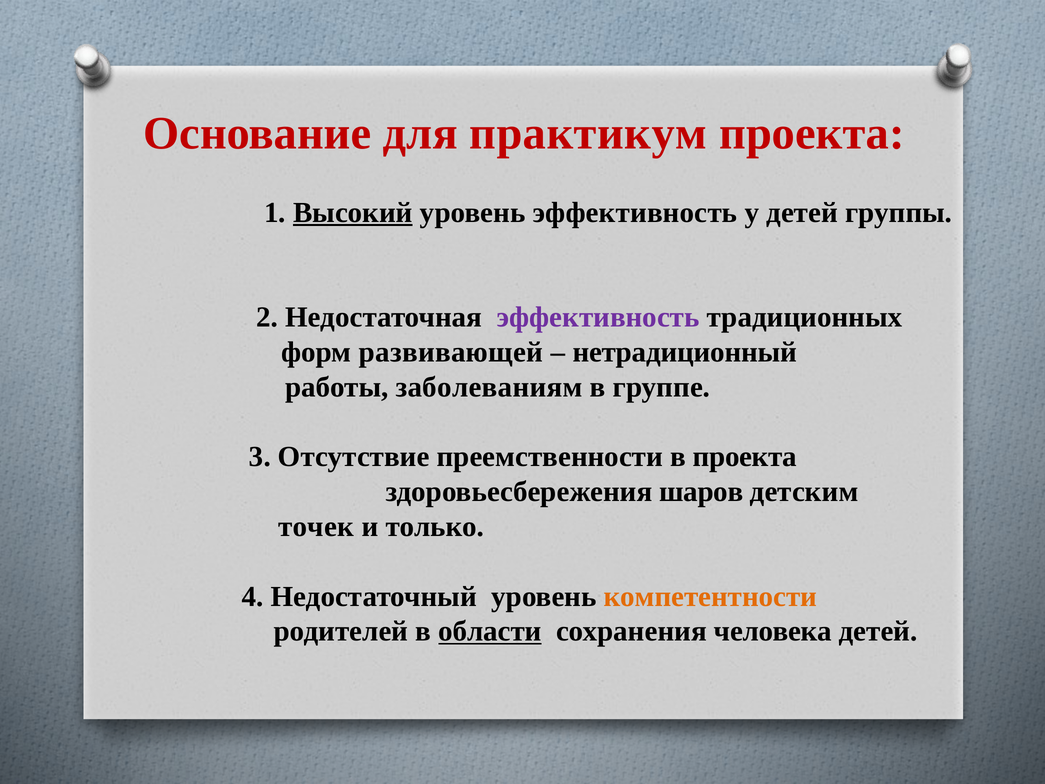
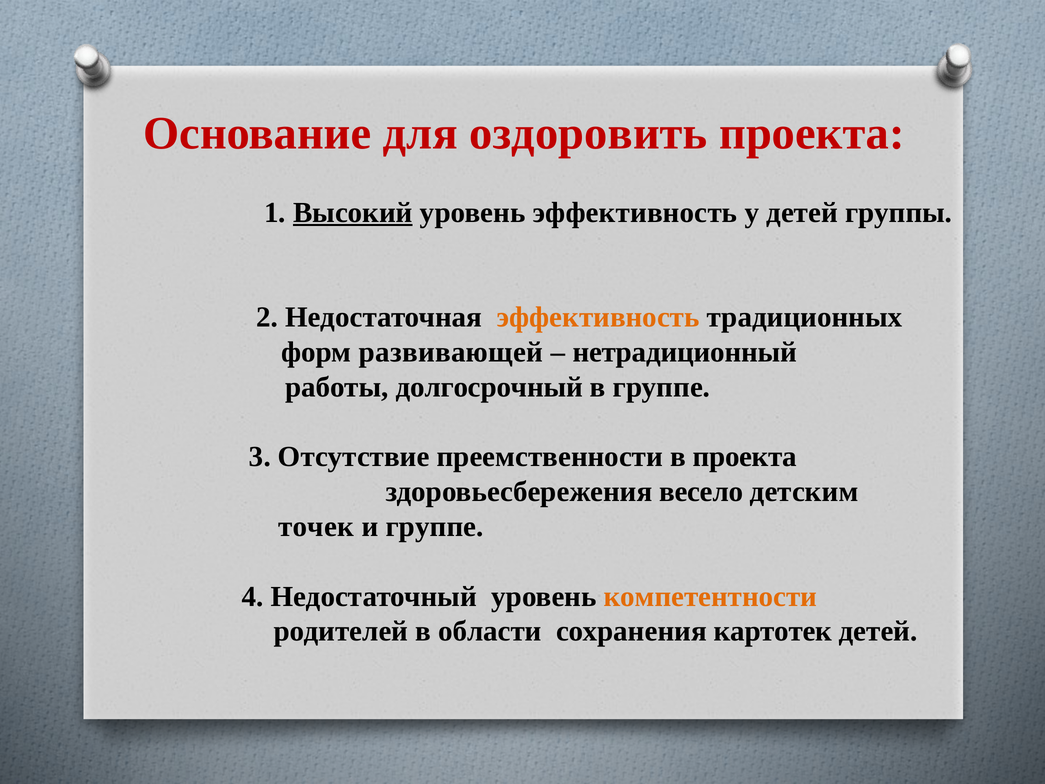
практикум: практикум -> оздоровить (588, 133)
эффективность colour: purple -> orange (598, 317)
заболеваниям: заболеваниям -> долгосрочный (489, 387)
шаров: шаров -> весело (701, 492)
и только: только -> группе (435, 526)
области underline: present -> none (490, 631)
человека: человека -> картотек (773, 631)
